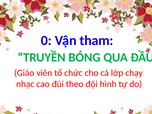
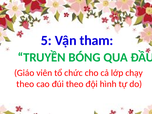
0: 0 -> 5 (46, 40)
nhạc: nhạc -> theo (25, 84)
